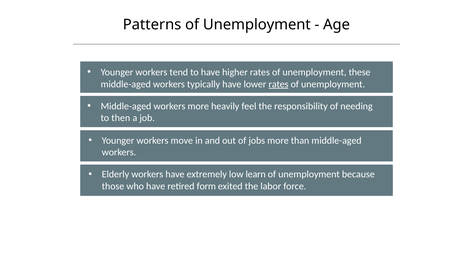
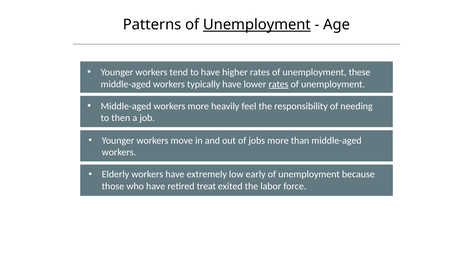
Unemployment underline: none -> present (257, 25)
learn: learn -> early (256, 174)
form: form -> treat (206, 186)
